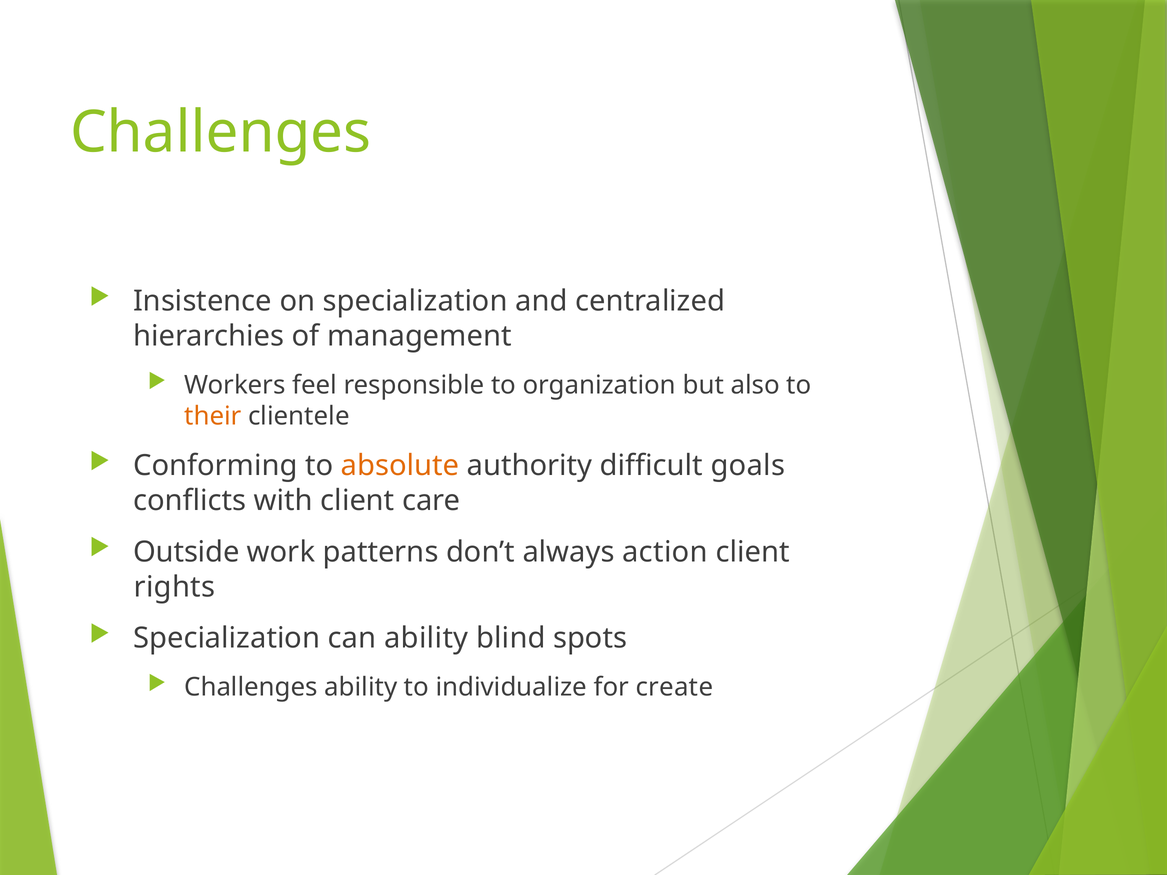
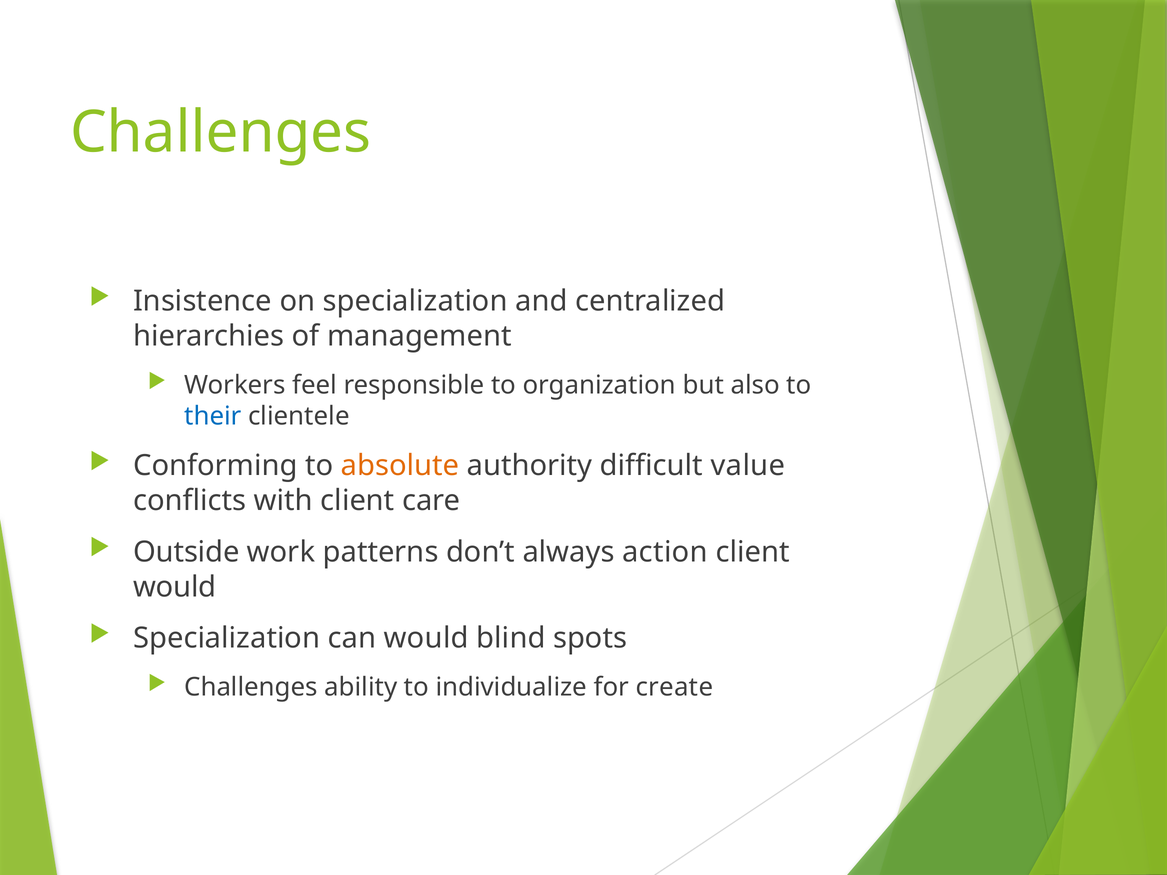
their colour: orange -> blue (213, 416)
goals: goals -> value (748, 466)
rights: rights -> would (175, 587)
can ability: ability -> would (426, 638)
